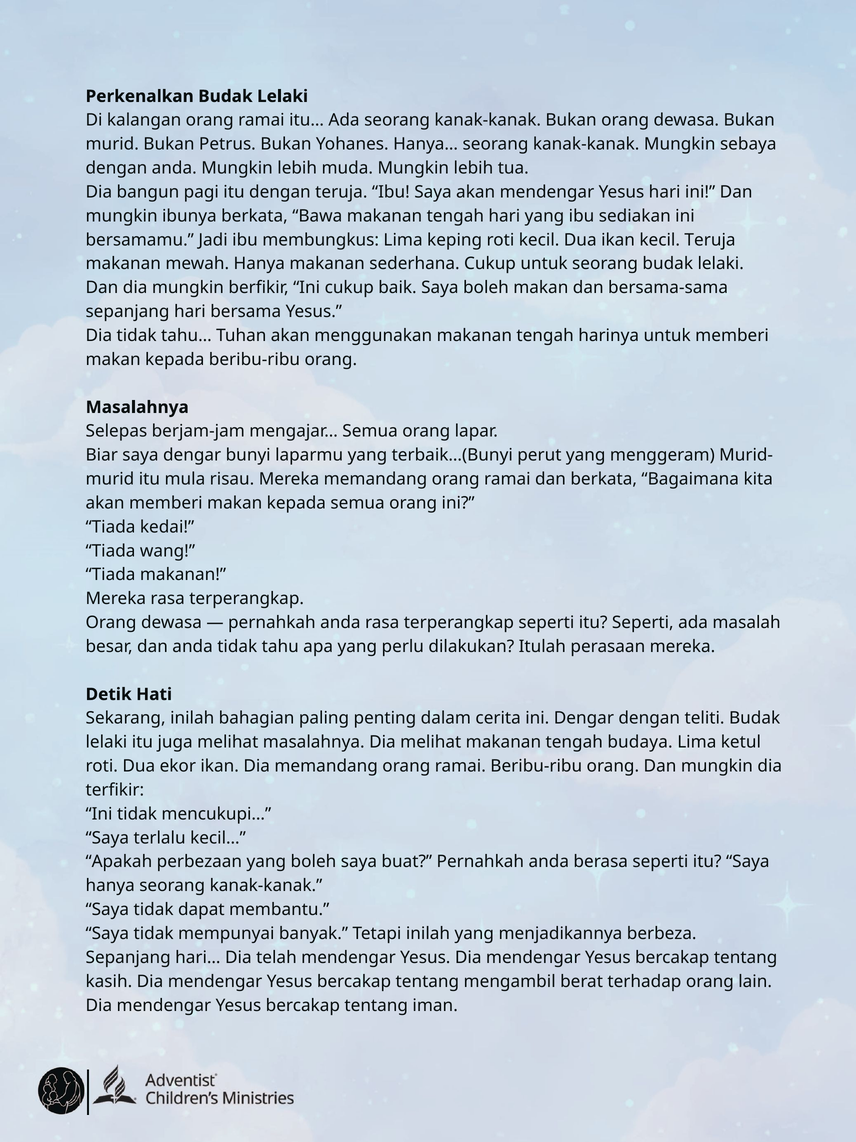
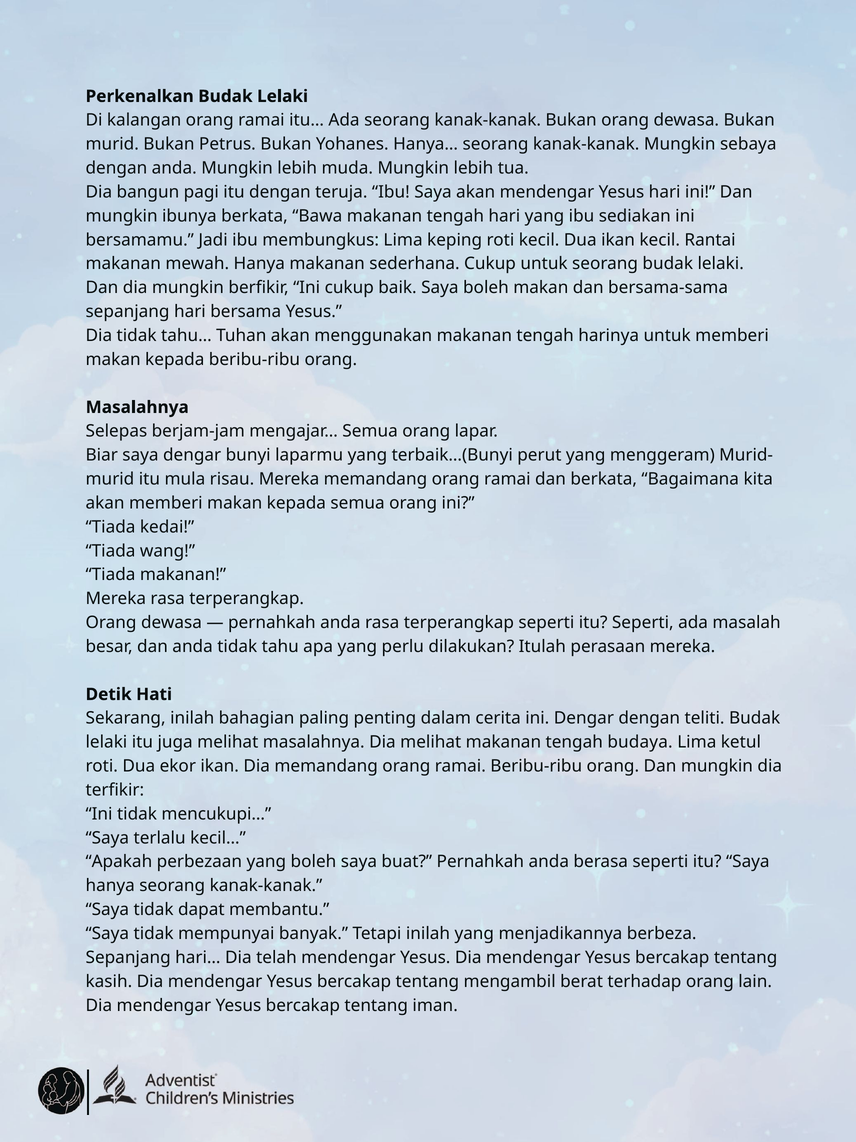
kecil Teruja: Teruja -> Rantai (710, 240)
